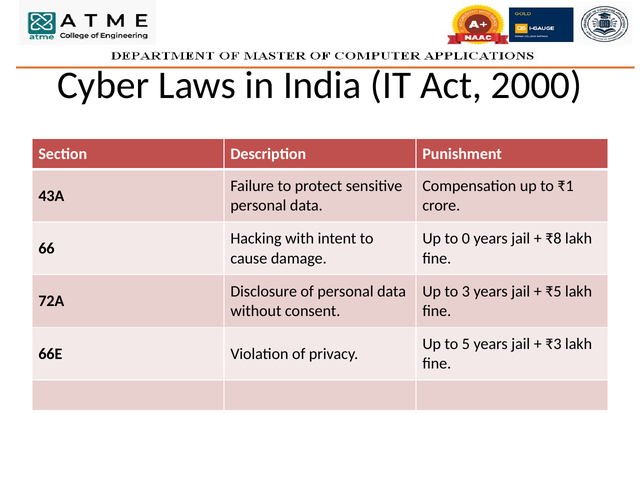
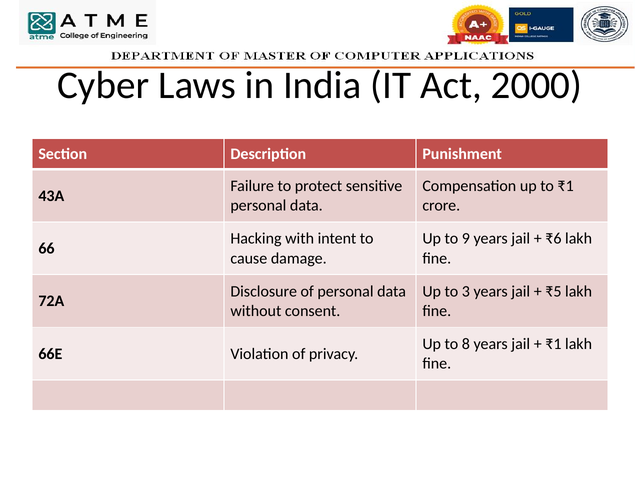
0: 0 -> 9 (466, 239)
₹8: ₹8 -> ₹6 (553, 239)
5: 5 -> 8 (466, 344)
₹3: ₹3 -> ₹1 (553, 344)
